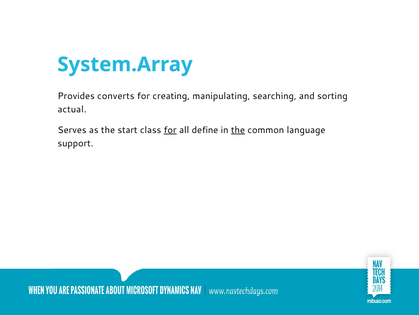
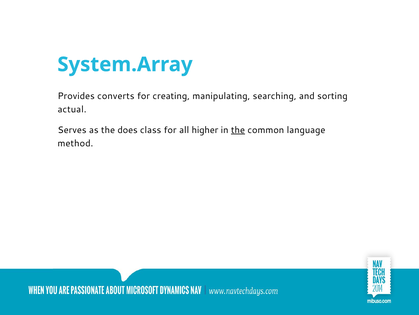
start: start -> does (128, 130)
for underline: present -> none (170, 130)
define: define -> higher (205, 130)
support: support -> method (75, 143)
